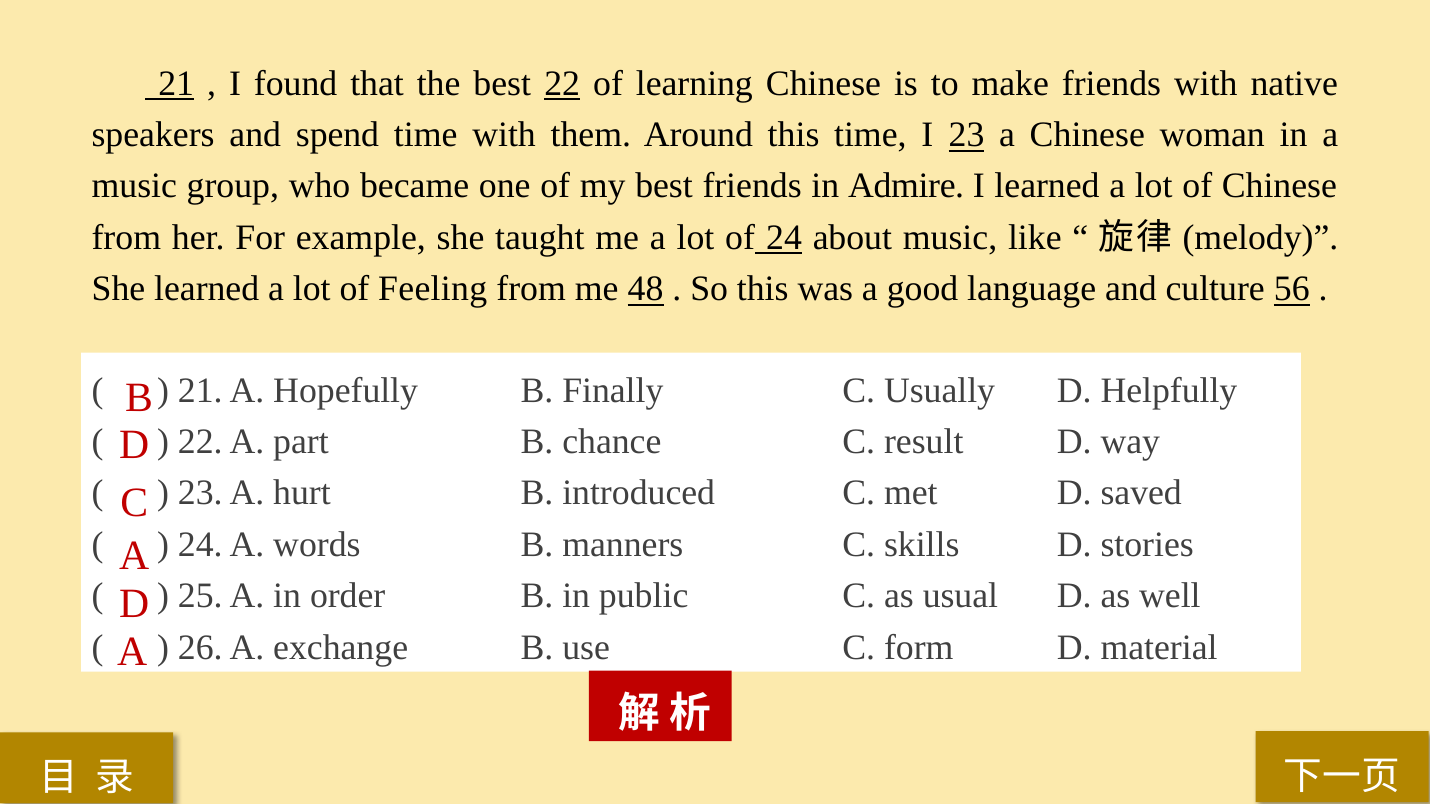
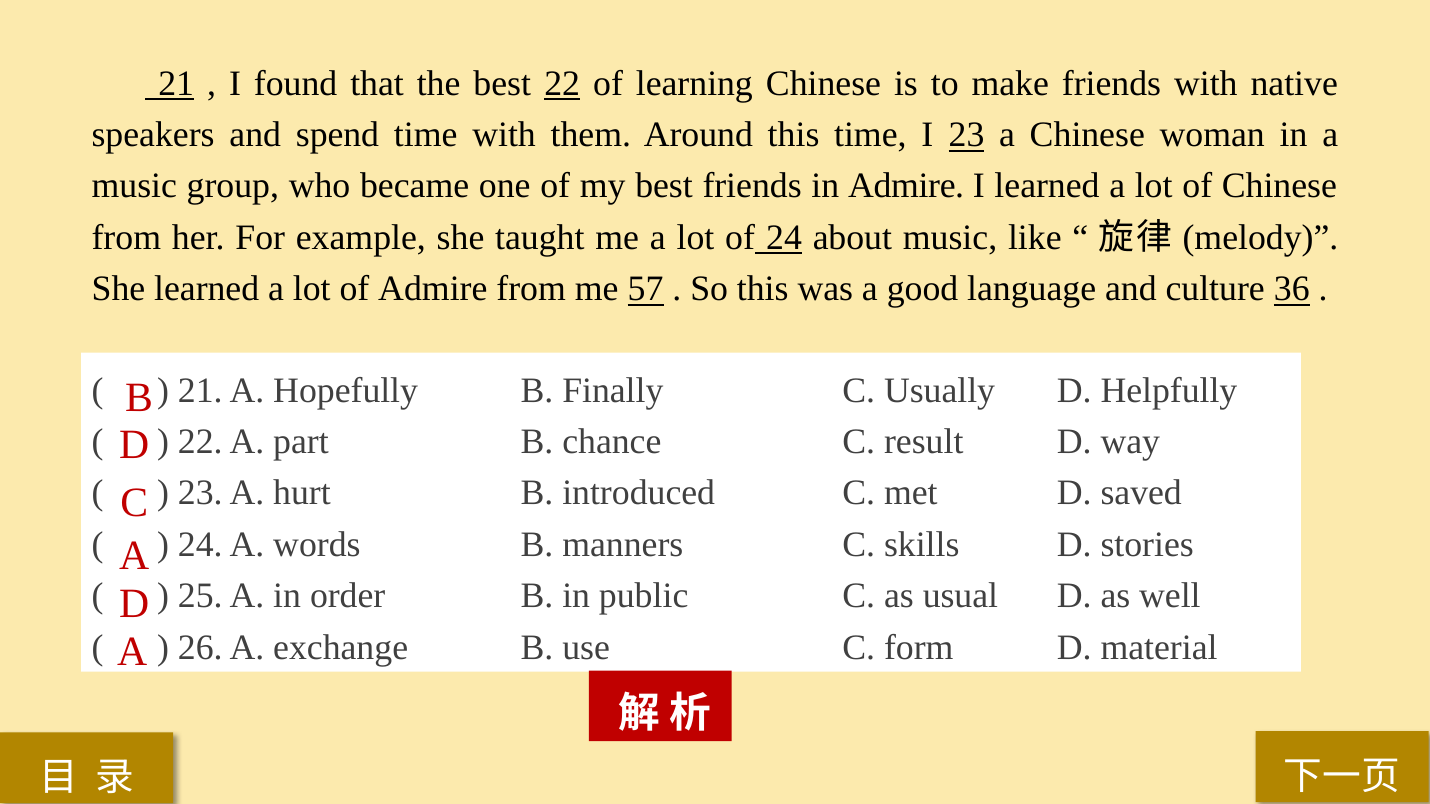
of Feeling: Feeling -> Admire (433, 289)
48: 48 -> 57 (646, 289)
56: 56 -> 36 (1292, 289)
